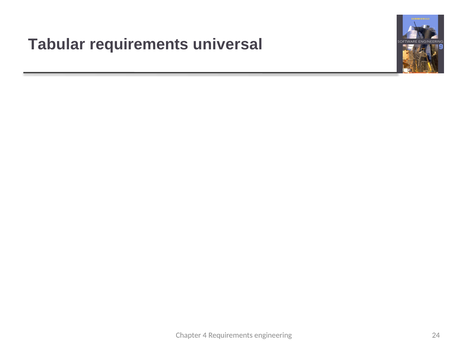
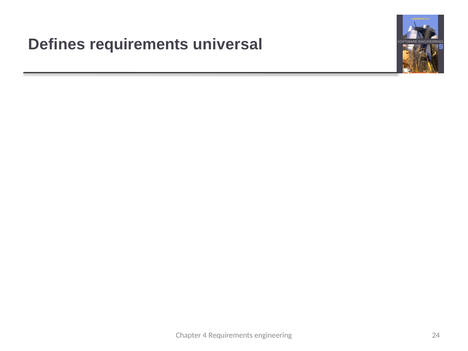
Tabular: Tabular -> Defines (57, 44)
